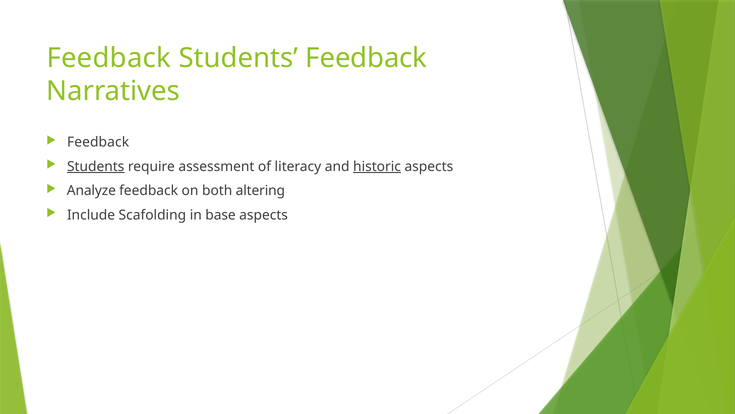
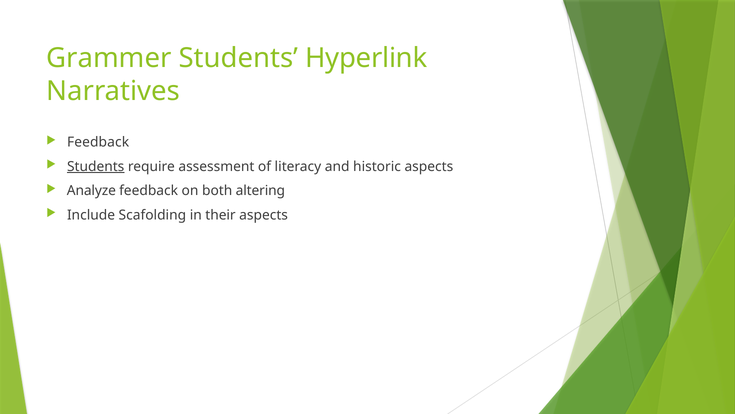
Feedback: Feedback -> Grammer (109, 58)
Students Feedback: Feedback -> Hyperlink (366, 58)
historic underline: present -> none (377, 166)
base: base -> their (221, 215)
